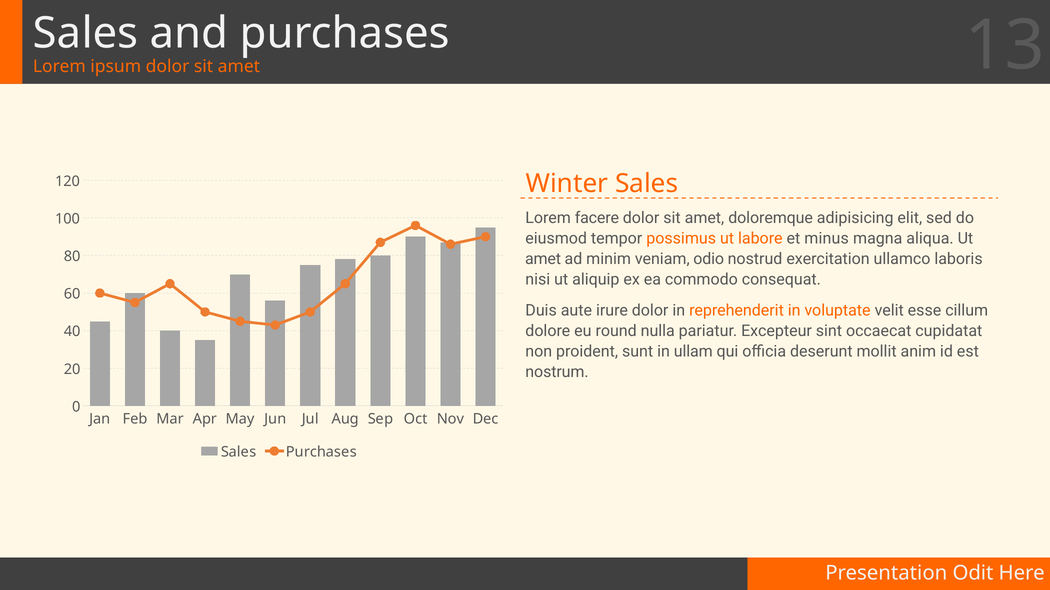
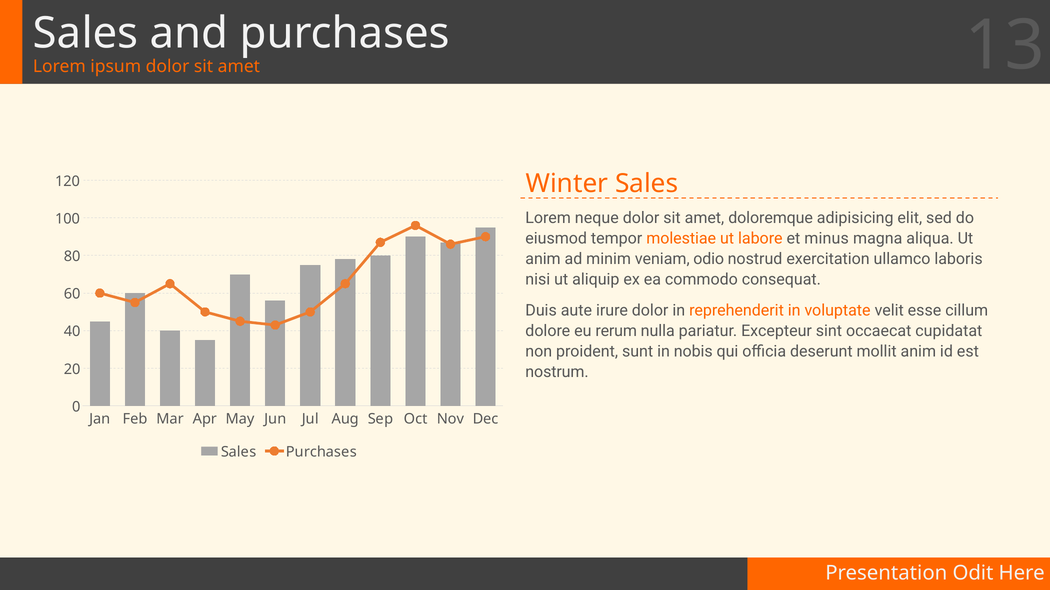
facere: facere -> neque (597, 218)
possimus: possimus -> molestiae (681, 239)
amet: amet -> anim (543, 259)
round: round -> rerum (616, 331)
ullam: ullam -> nobis (693, 352)
